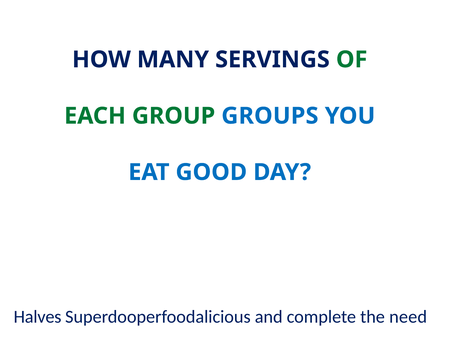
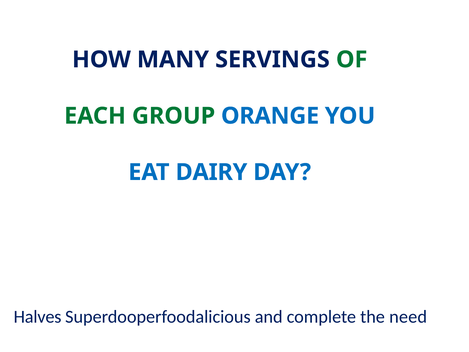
GROUPS: GROUPS -> ORANGE (270, 116)
GOOD: GOOD -> DAIRY (211, 172)
